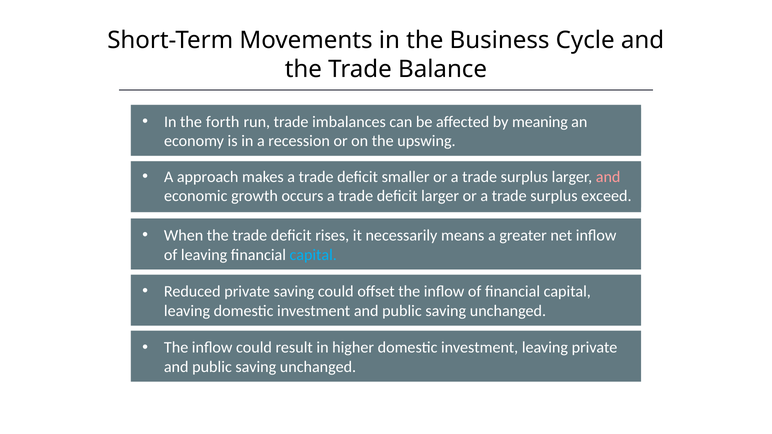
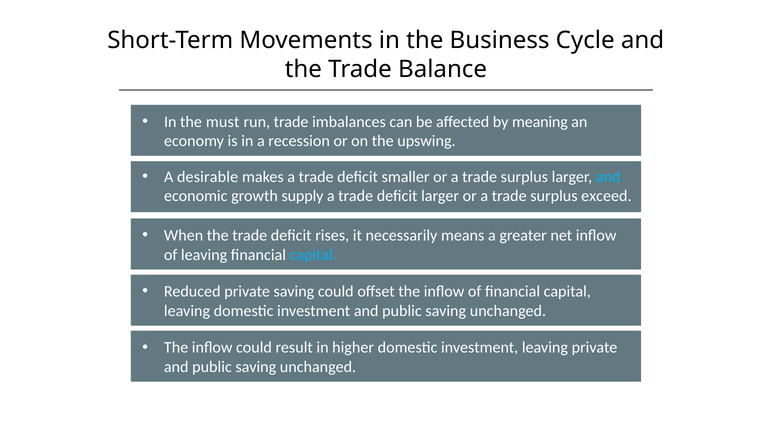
forth: forth -> must (223, 122)
approach: approach -> desirable (208, 177)
and colour: pink -> light blue (608, 177)
occurs: occurs -> supply (302, 196)
